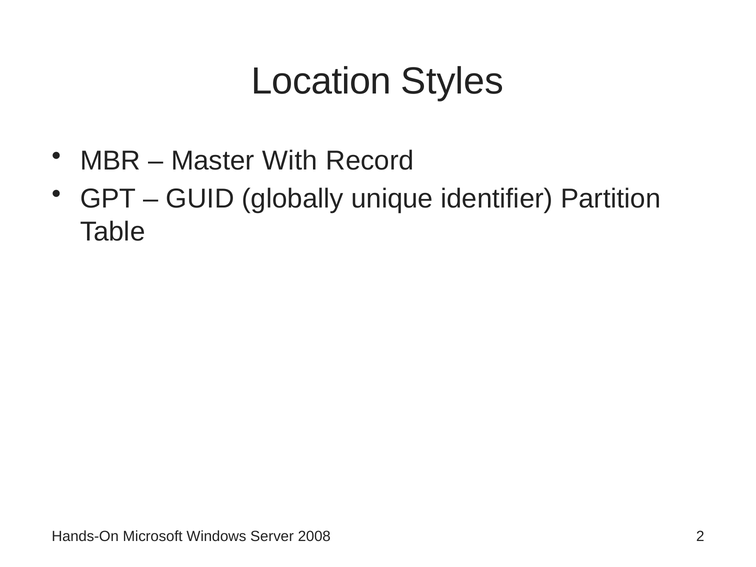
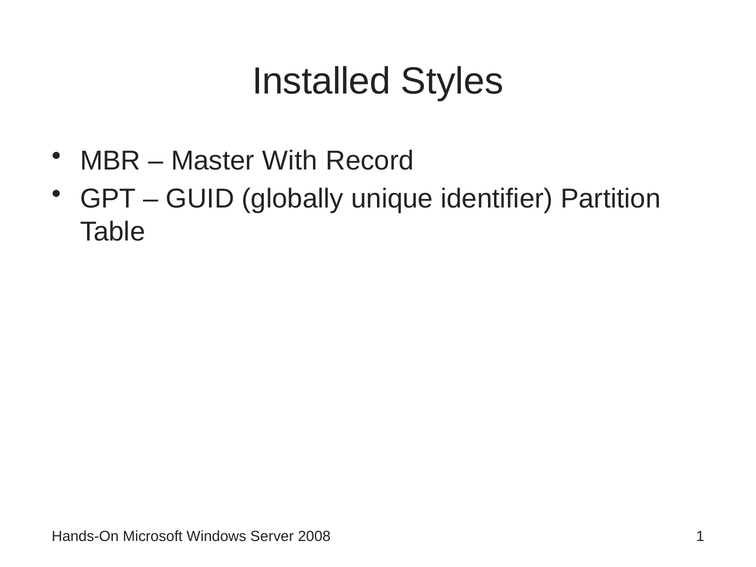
Location: Location -> Installed (321, 81)
2: 2 -> 1 (700, 537)
